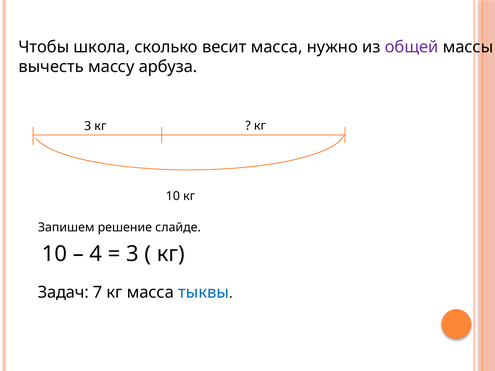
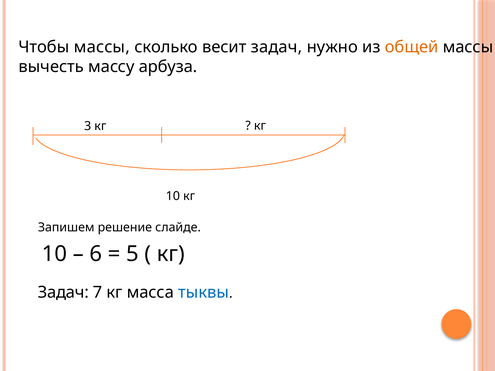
Чтобы школа: школа -> массы (102, 47)
весит масса: масса -> задач (277, 47)
общей colour: purple -> orange (412, 47)
4: 4 -> 6 (96, 254)
3: 3 -> 5 (132, 254)
